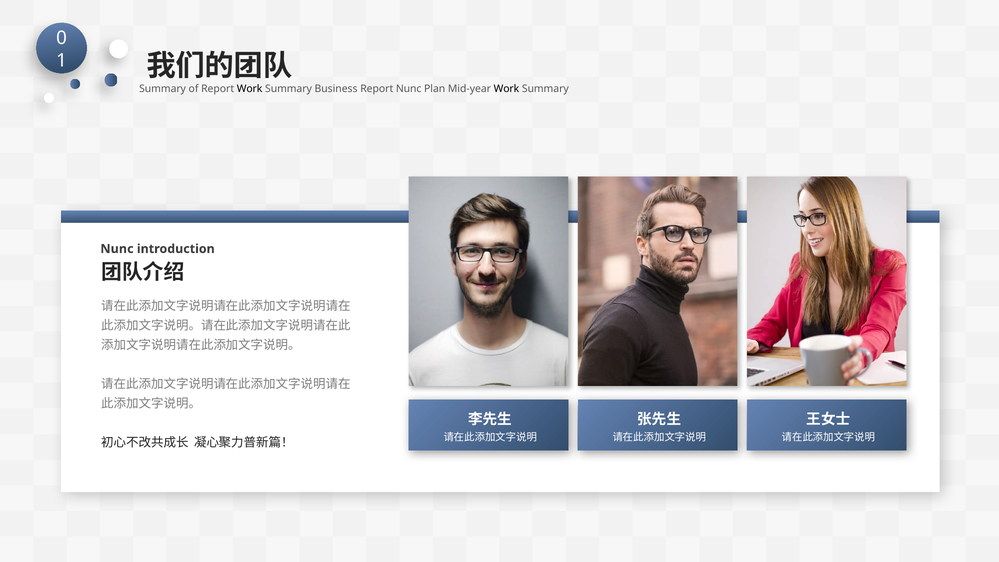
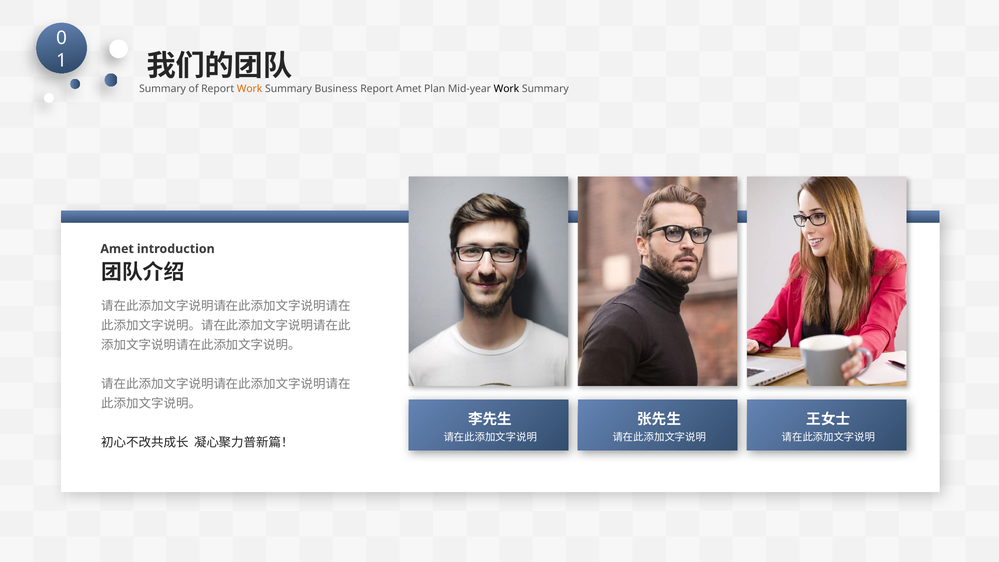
Work colour: black -> orange (250, 89)
Report Nunc: Nunc -> Amet (409, 89)
Nunc: Nunc -> Amet (117, 249)
